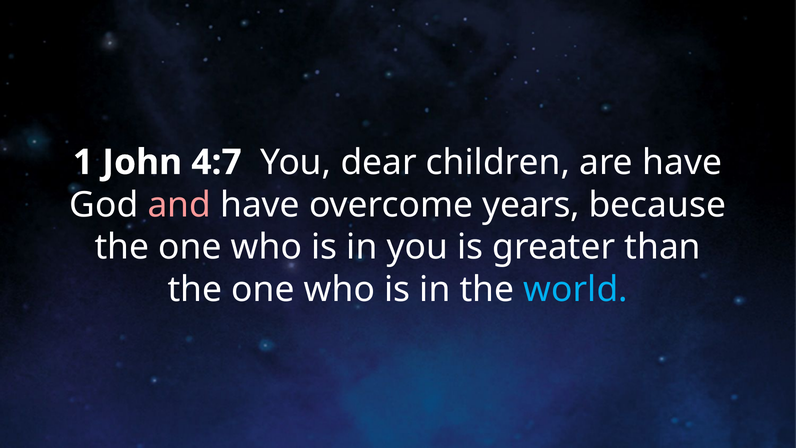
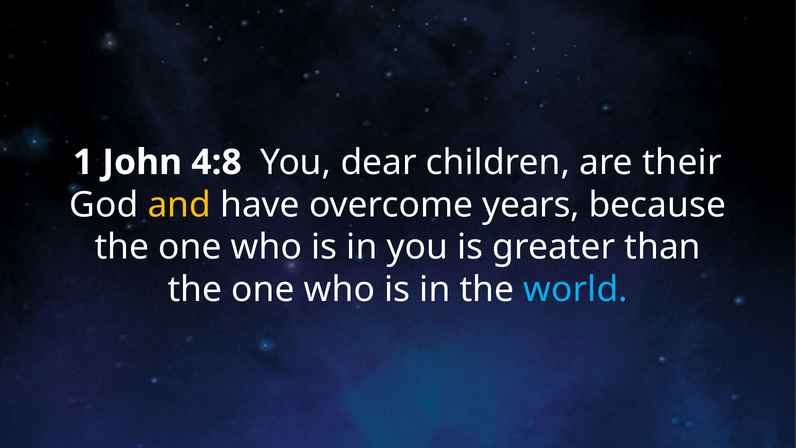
4:7: 4:7 -> 4:8 (216, 162)
are have: have -> their (682, 162)
and colour: pink -> yellow (179, 205)
